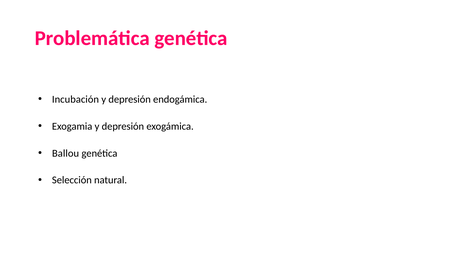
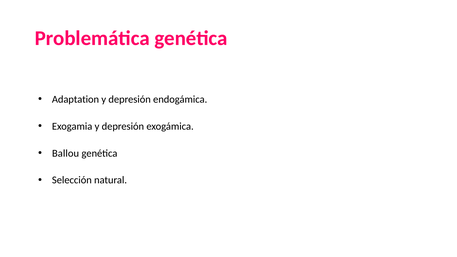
Incubación: Incubación -> Adaptation (76, 99)
